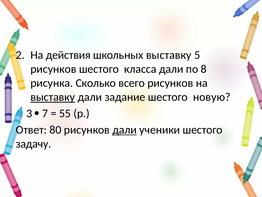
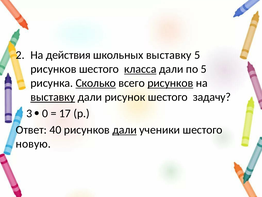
класса underline: none -> present (140, 69)
по 8: 8 -> 5 (204, 69)
Сколько underline: none -> present (96, 83)
рисунков underline: none -> present (170, 83)
задание: задание -> рисунок (125, 97)
новую: новую -> задачу (212, 97)
7: 7 -> 0 (45, 113)
55: 55 -> 17 (65, 113)
80: 80 -> 40 (55, 130)
задачу: задачу -> новую (33, 143)
